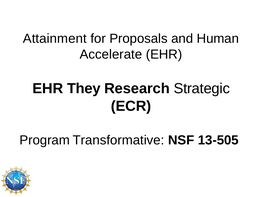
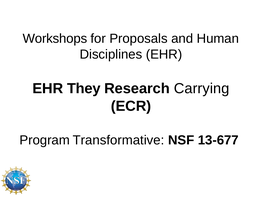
Attainment: Attainment -> Workshops (55, 38)
Accelerate: Accelerate -> Disciplines (111, 54)
Strategic: Strategic -> Carrying (202, 88)
13-505: 13-505 -> 13-677 (218, 140)
